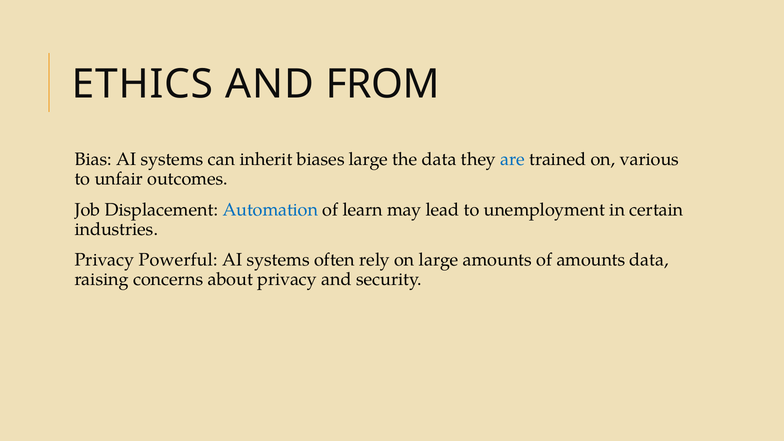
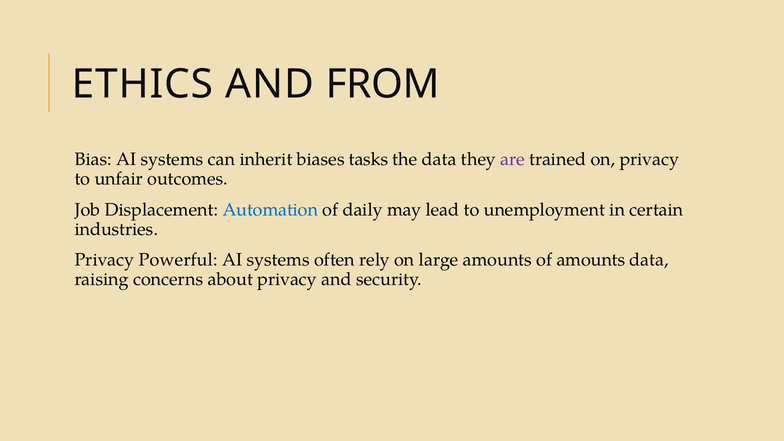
biases large: large -> tasks (369, 160)
are colour: blue -> purple (513, 160)
on various: various -> privacy (649, 160)
learn: learn -> daily (363, 210)
